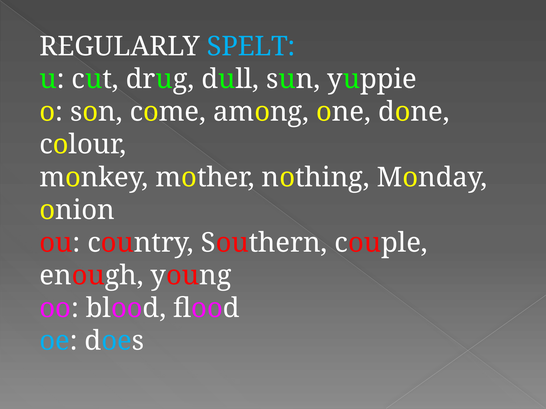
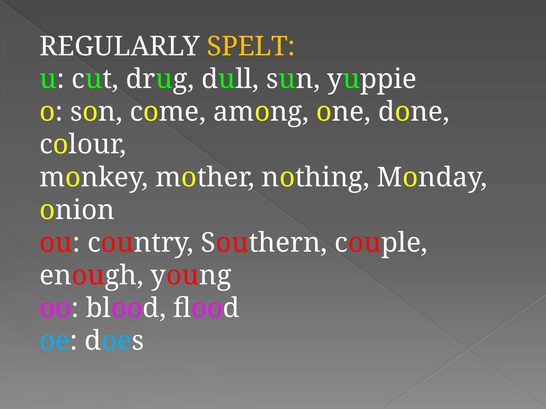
SPELT colour: light blue -> yellow (251, 47)
